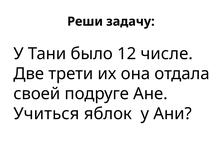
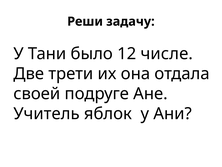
Учиться: Учиться -> Учитель (46, 113)
